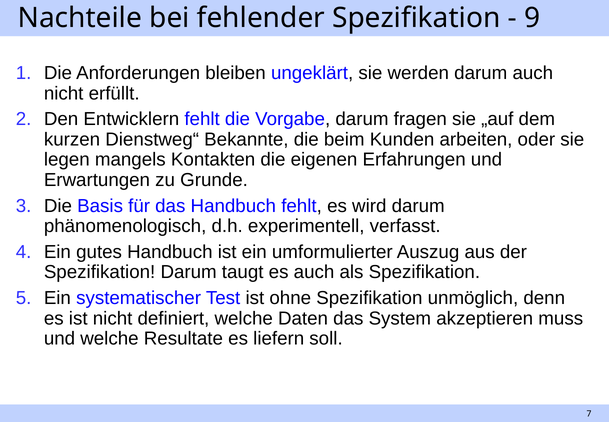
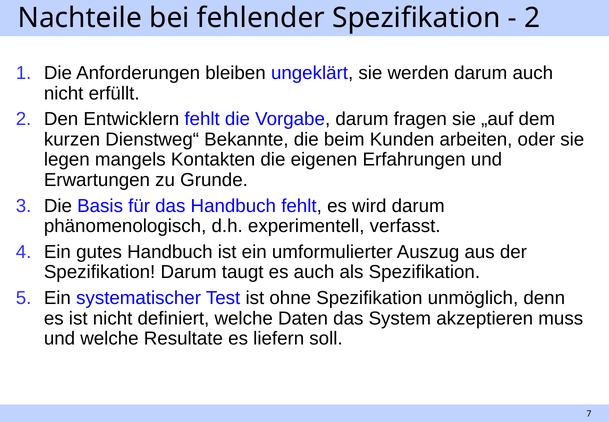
9: 9 -> 2 (532, 18)
